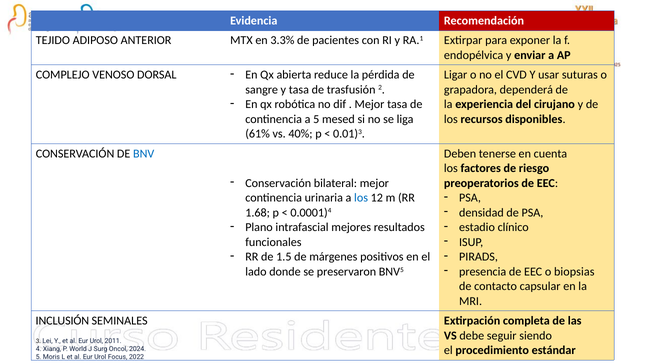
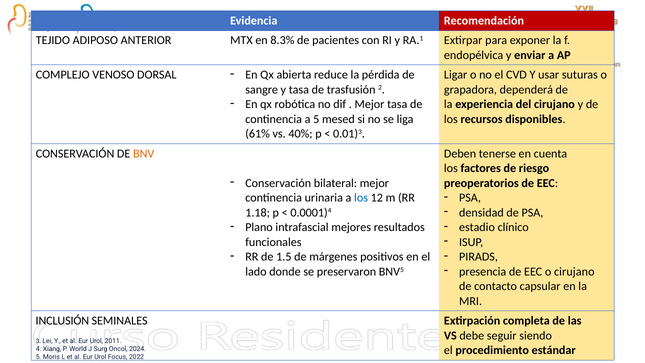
3.3%: 3.3% -> 8.3% (282, 40)
BNV colour: blue -> orange (144, 153)
1.68: 1.68 -> 1.18 (258, 212)
o biopsias: biopsias -> cirujano (574, 272)
